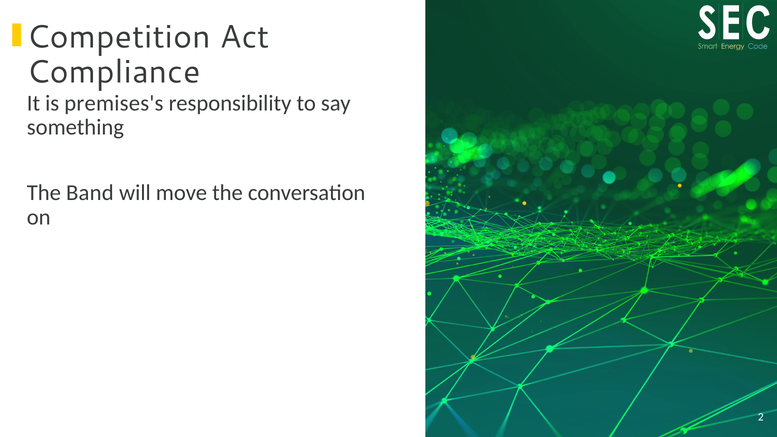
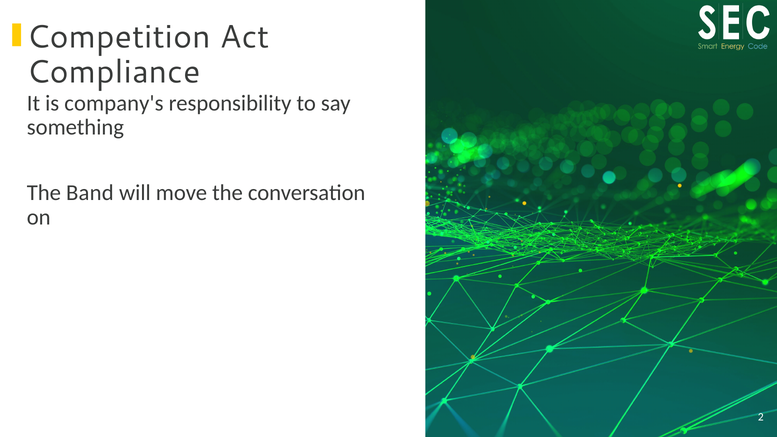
premises's: premises's -> company's (114, 103)
